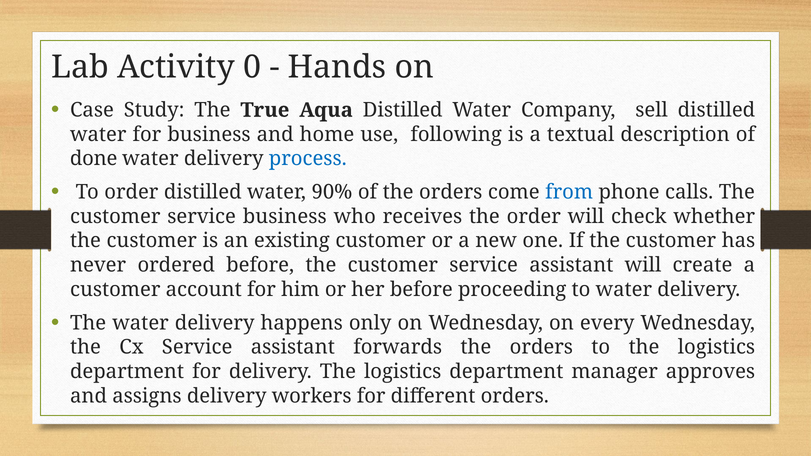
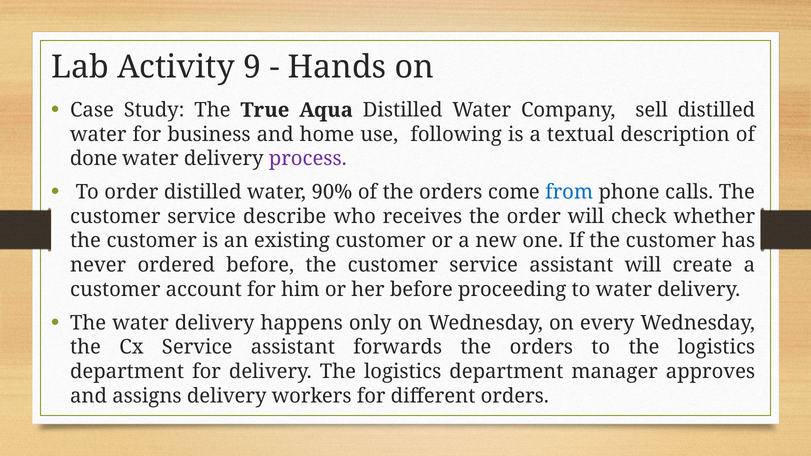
0: 0 -> 9 (252, 67)
process colour: blue -> purple (308, 159)
service business: business -> describe (285, 217)
